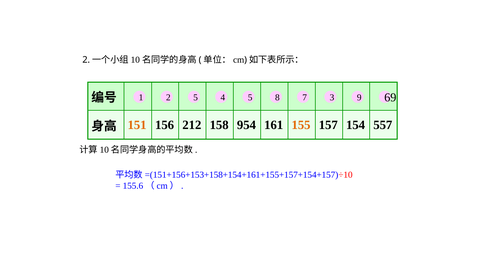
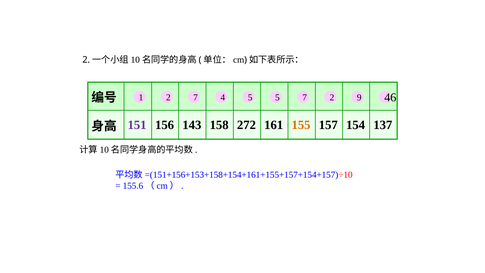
2 5: 5 -> 7 (196, 97)
5 8: 8 -> 5 (277, 97)
7 3: 3 -> 2 (332, 97)
69: 69 -> 46 (390, 98)
151 colour: orange -> purple (137, 125)
212: 212 -> 143 (192, 125)
954: 954 -> 272 (246, 125)
557: 557 -> 137 (383, 125)
